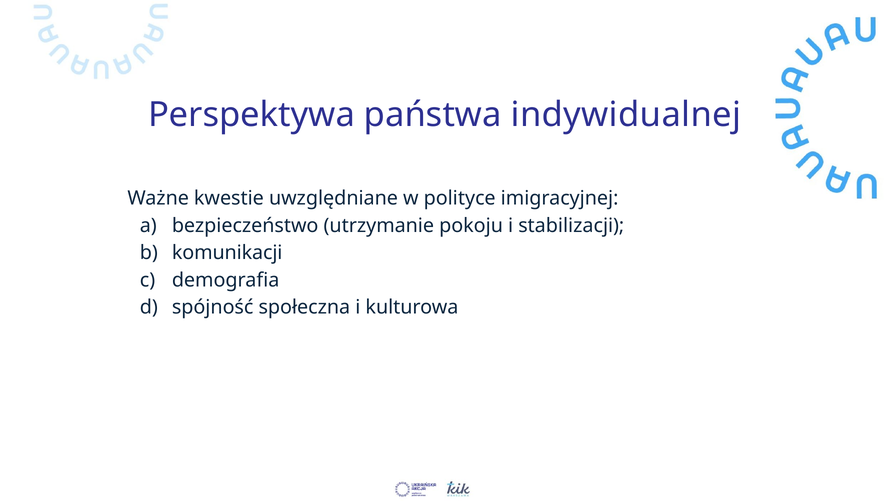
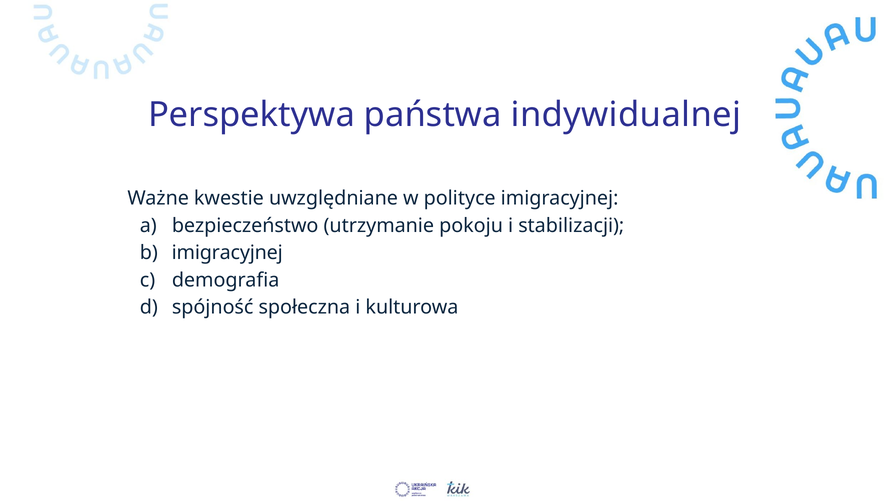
komunikacji: komunikacji -> imigracyjnej (227, 253)
